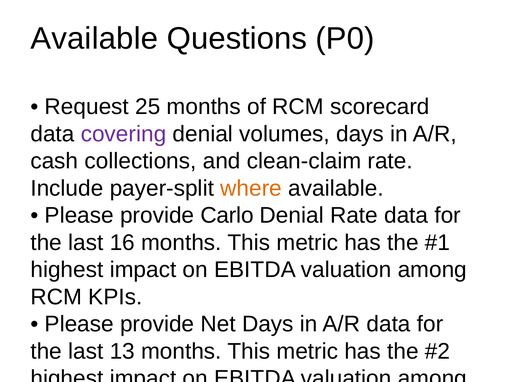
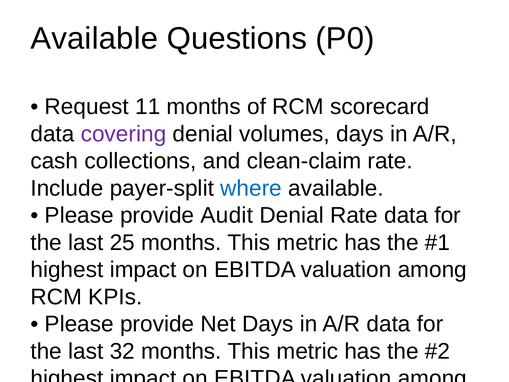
25: 25 -> 11 (148, 107)
where colour: orange -> blue (251, 188)
Carlo: Carlo -> Audit (227, 215)
16: 16 -> 25 (122, 243)
13: 13 -> 32 (122, 351)
